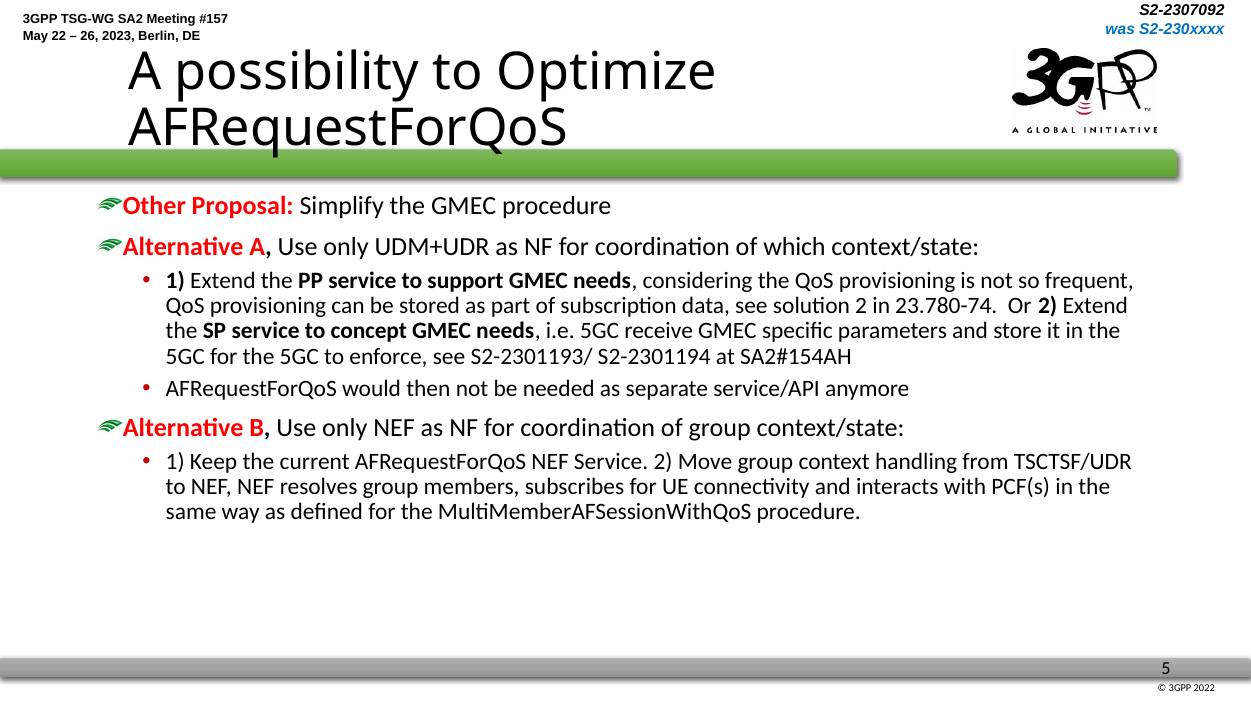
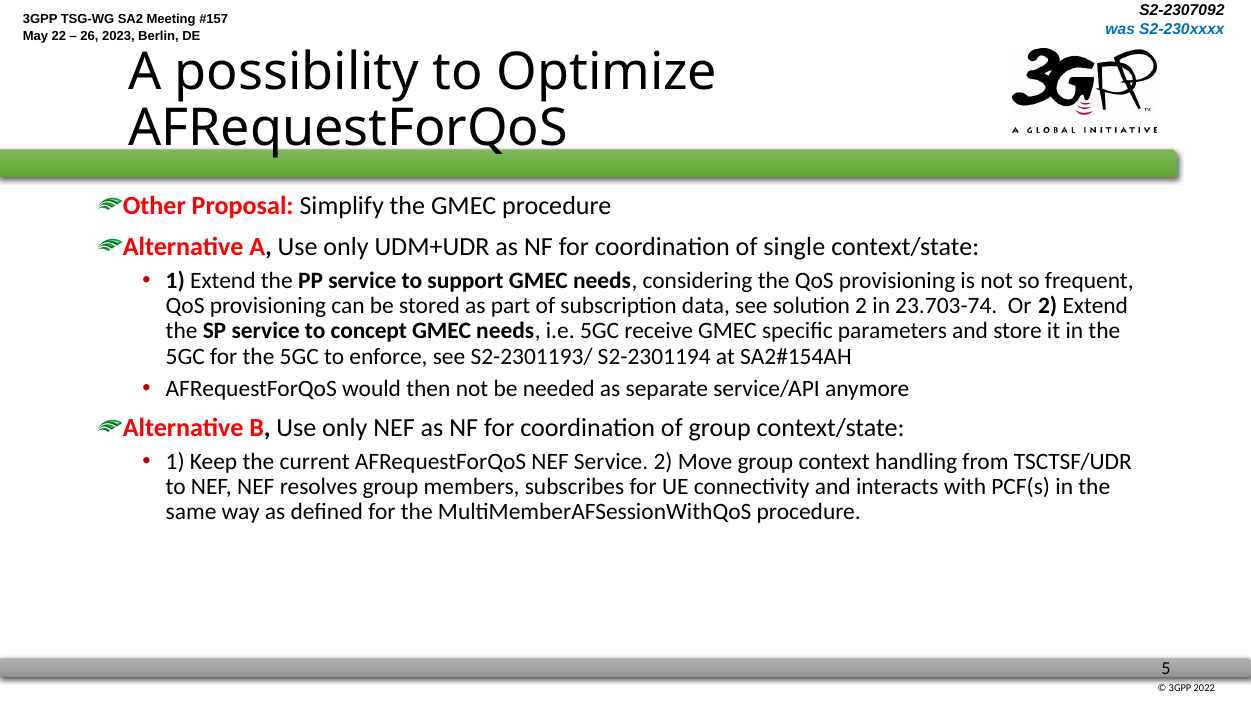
which: which -> single (794, 247)
23.780-74: 23.780-74 -> 23.703-74 (946, 306)
